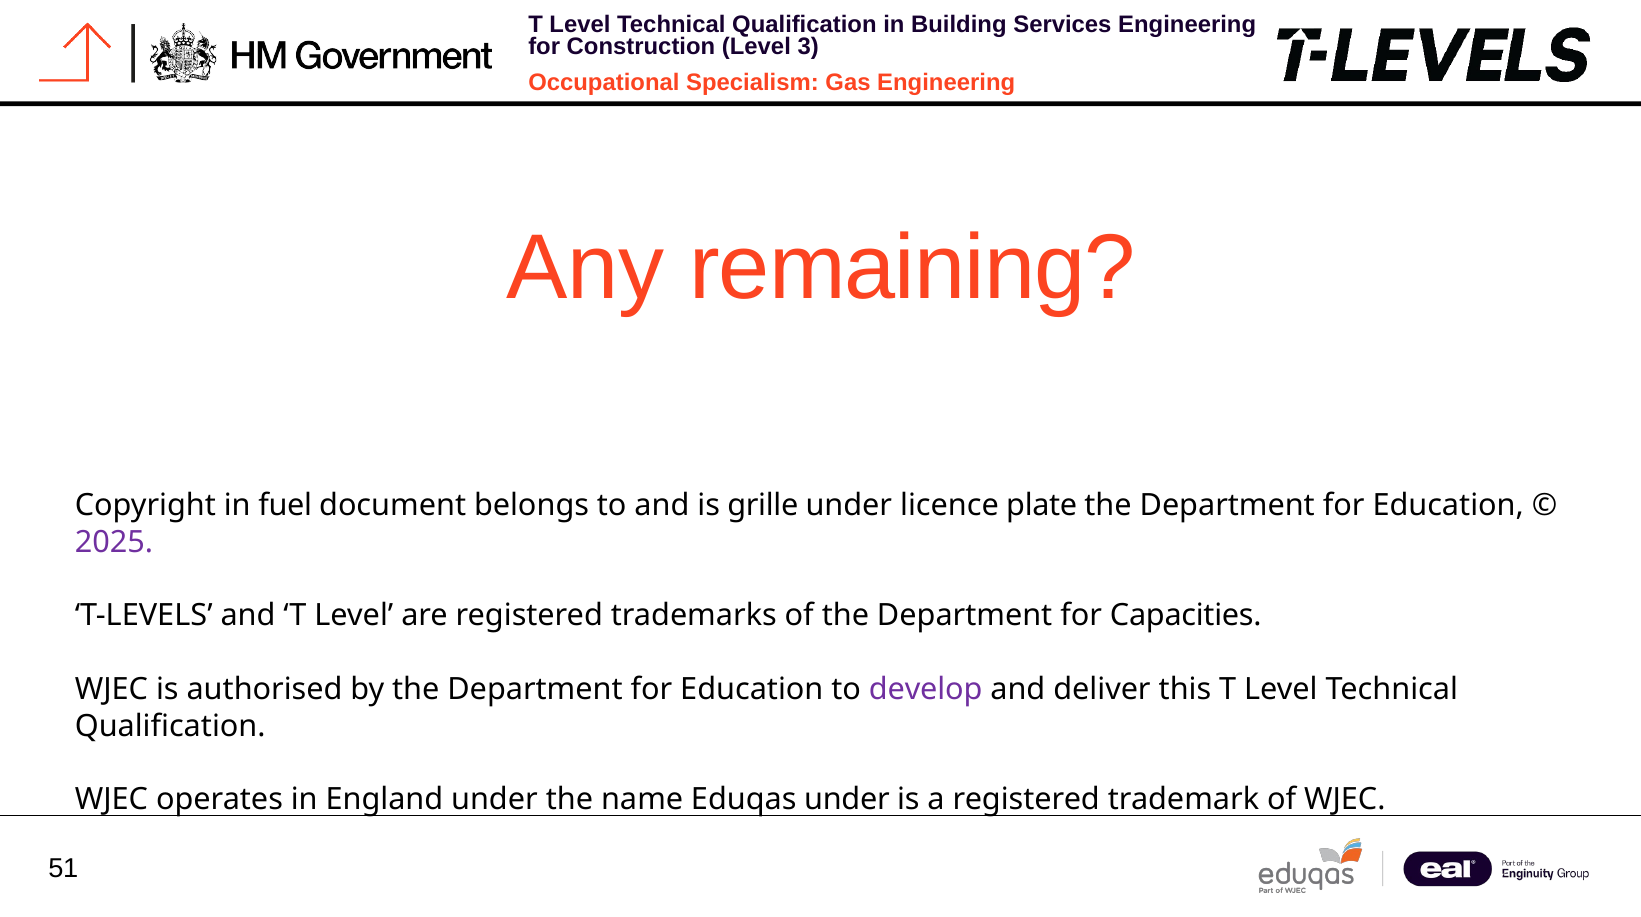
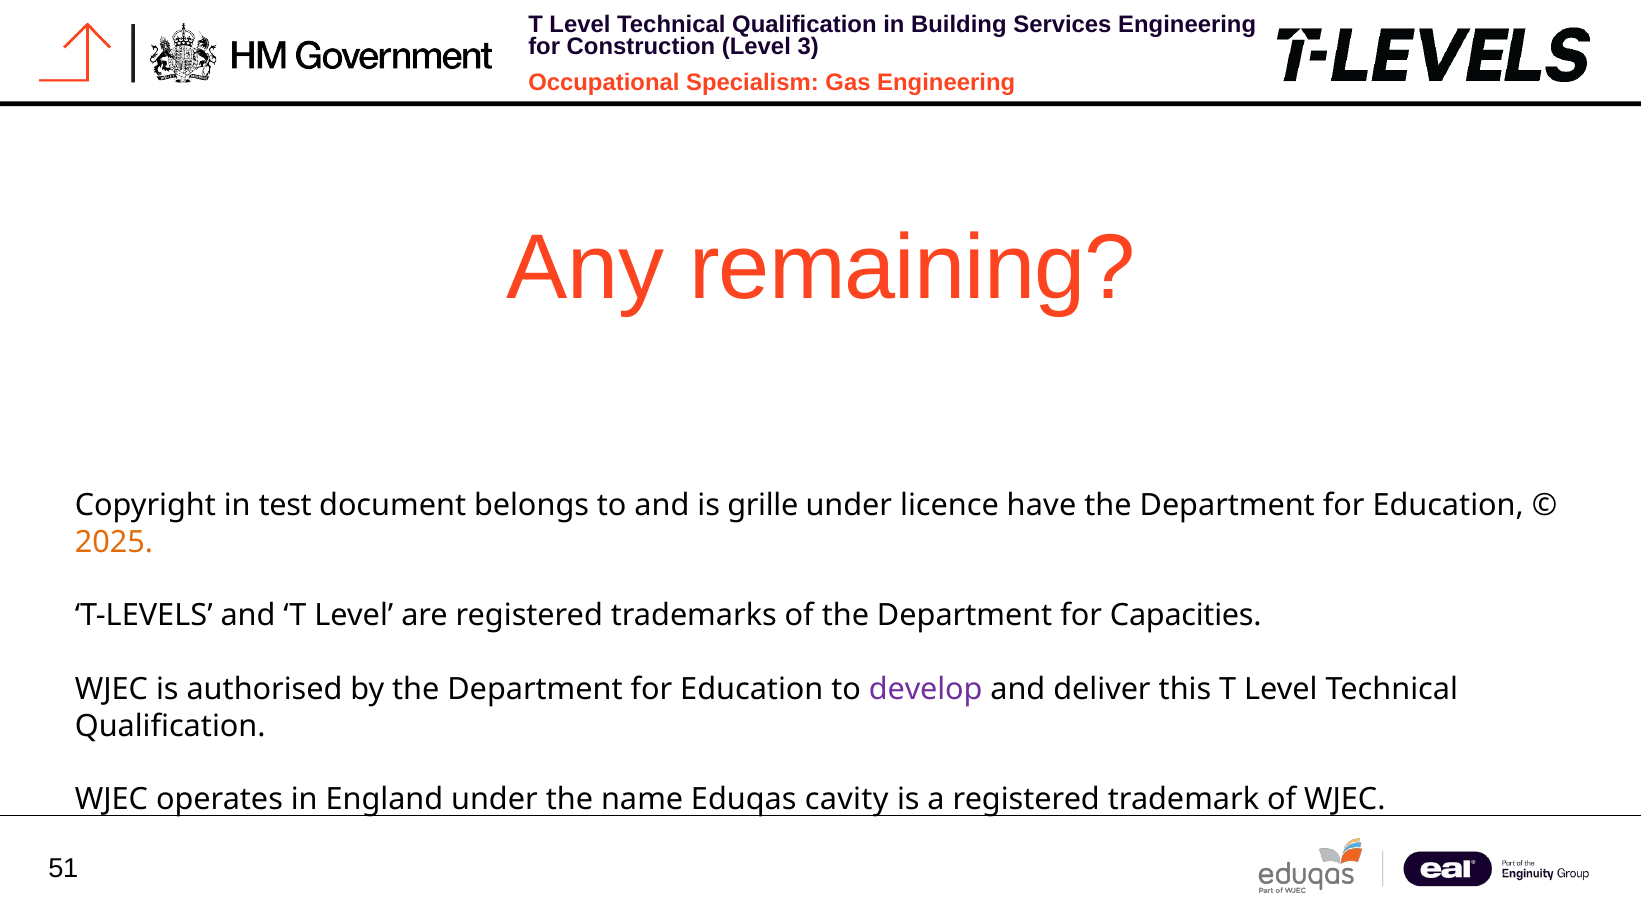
fuel: fuel -> test (285, 505)
plate: plate -> have (1041, 505)
2025 colour: purple -> orange (114, 542)
Eduqas under: under -> cavity (847, 800)
